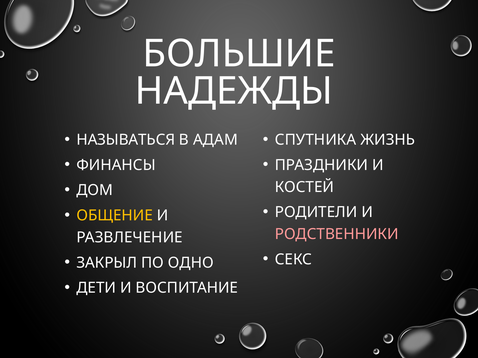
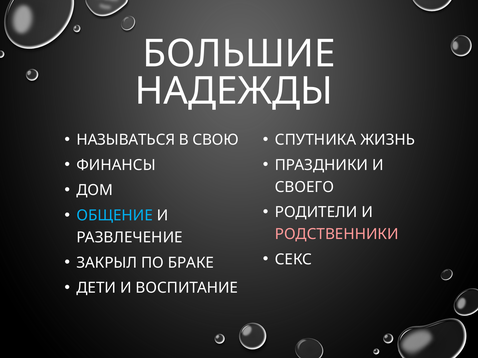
АДАМ: АДАМ -> СВОЮ (216, 140)
КОСТЕЙ: КОСТЕЙ -> СВОЕГО (304, 187)
ОБЩЕНИЕ colour: yellow -> light blue (115, 216)
ОДНО: ОДНО -> БРАКЕ (191, 263)
